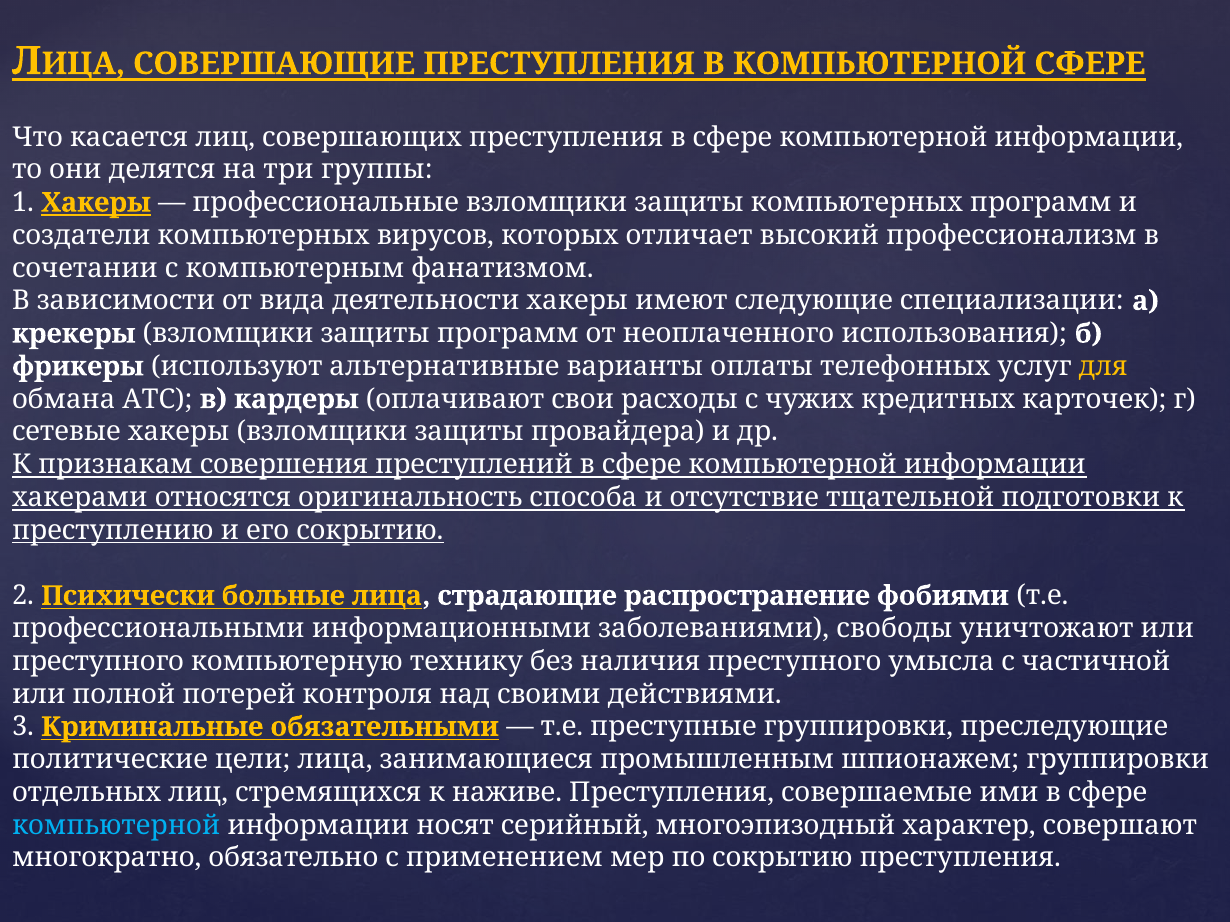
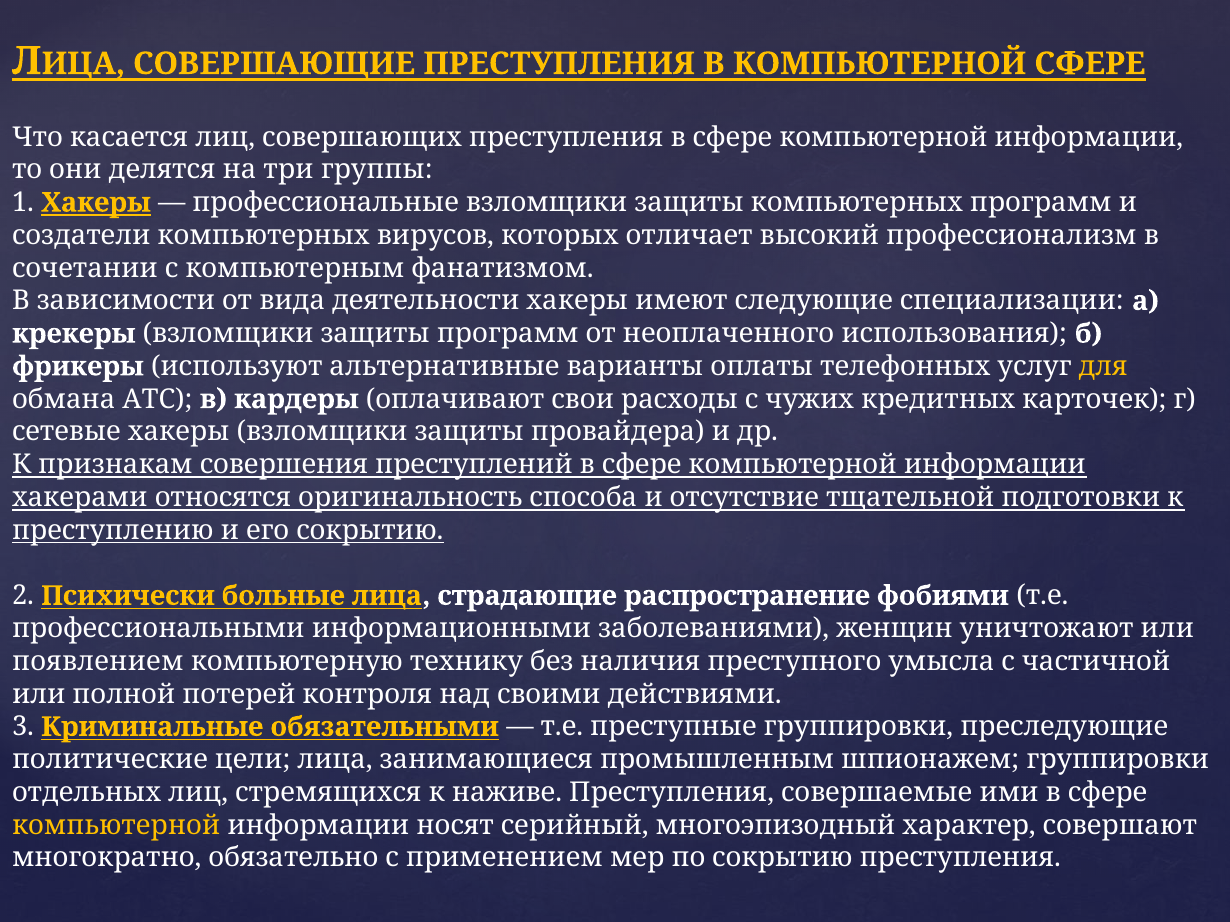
свободы: свободы -> женщин (895, 629)
преступного: преступного -> появлением (98, 662)
компьютерной colour: light blue -> yellow (116, 826)
